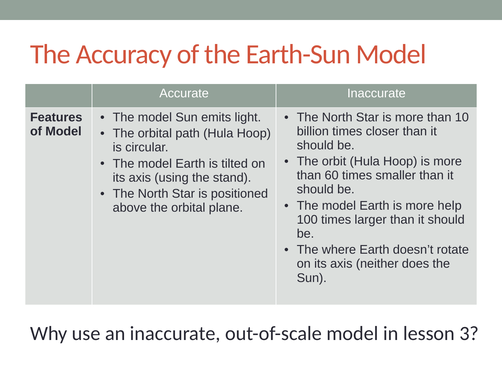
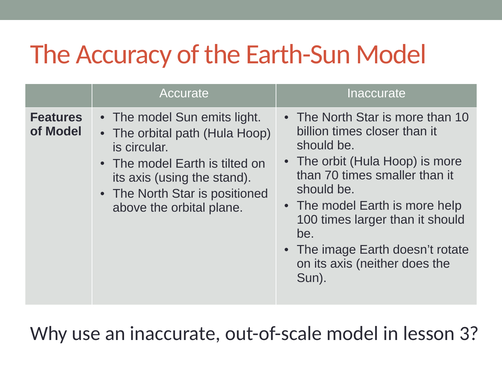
60: 60 -> 70 (332, 176)
where: where -> image (339, 250)
